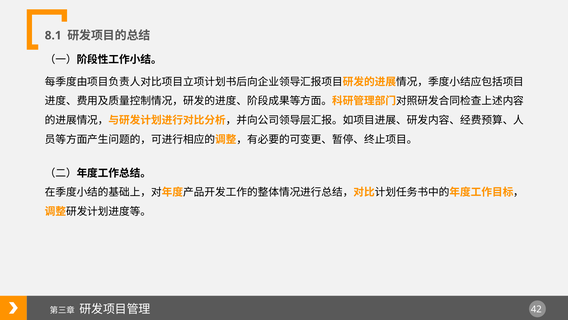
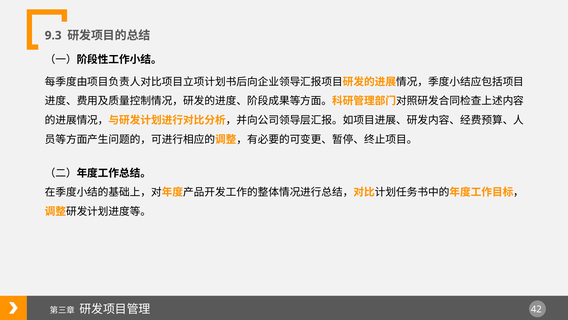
8.1: 8.1 -> 9.3 (53, 35)
